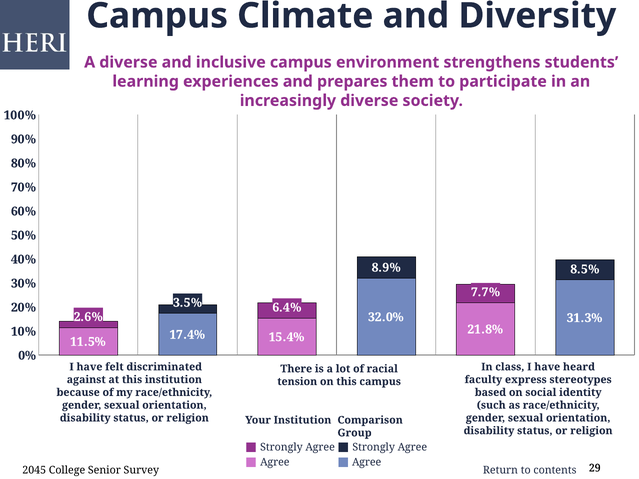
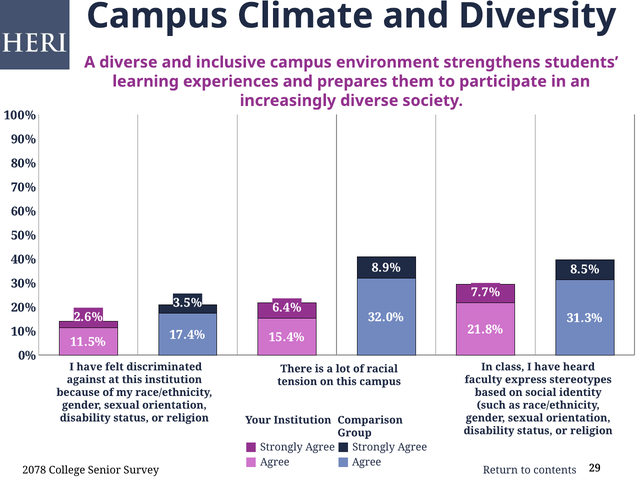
2045: 2045 -> 2078 (34, 470)
